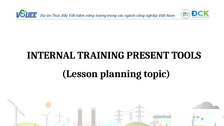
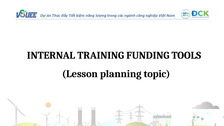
PRESENT: PRESENT -> FUNDING (148, 55)
